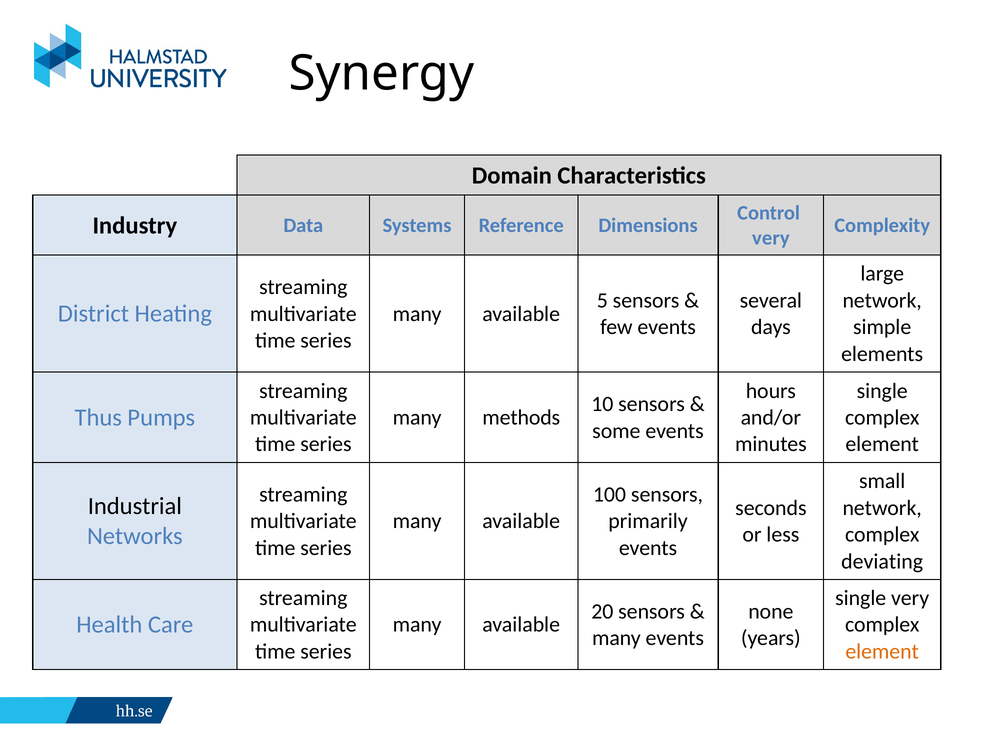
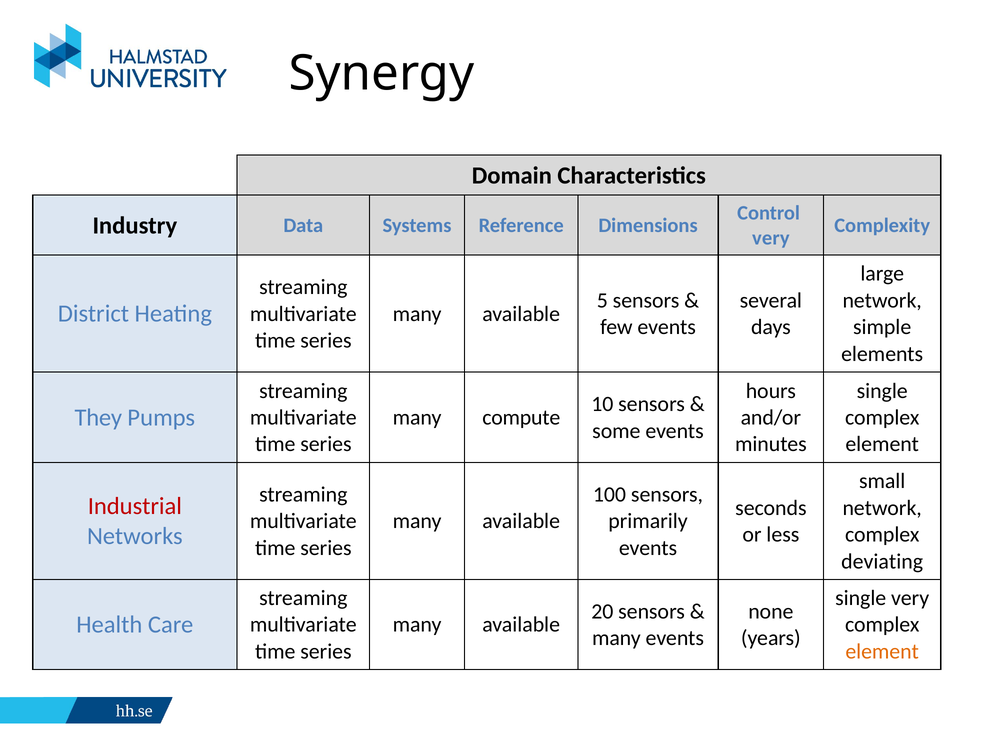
Thus: Thus -> They (98, 418)
methods: methods -> compute (521, 418)
Industrial colour: black -> red (135, 507)
